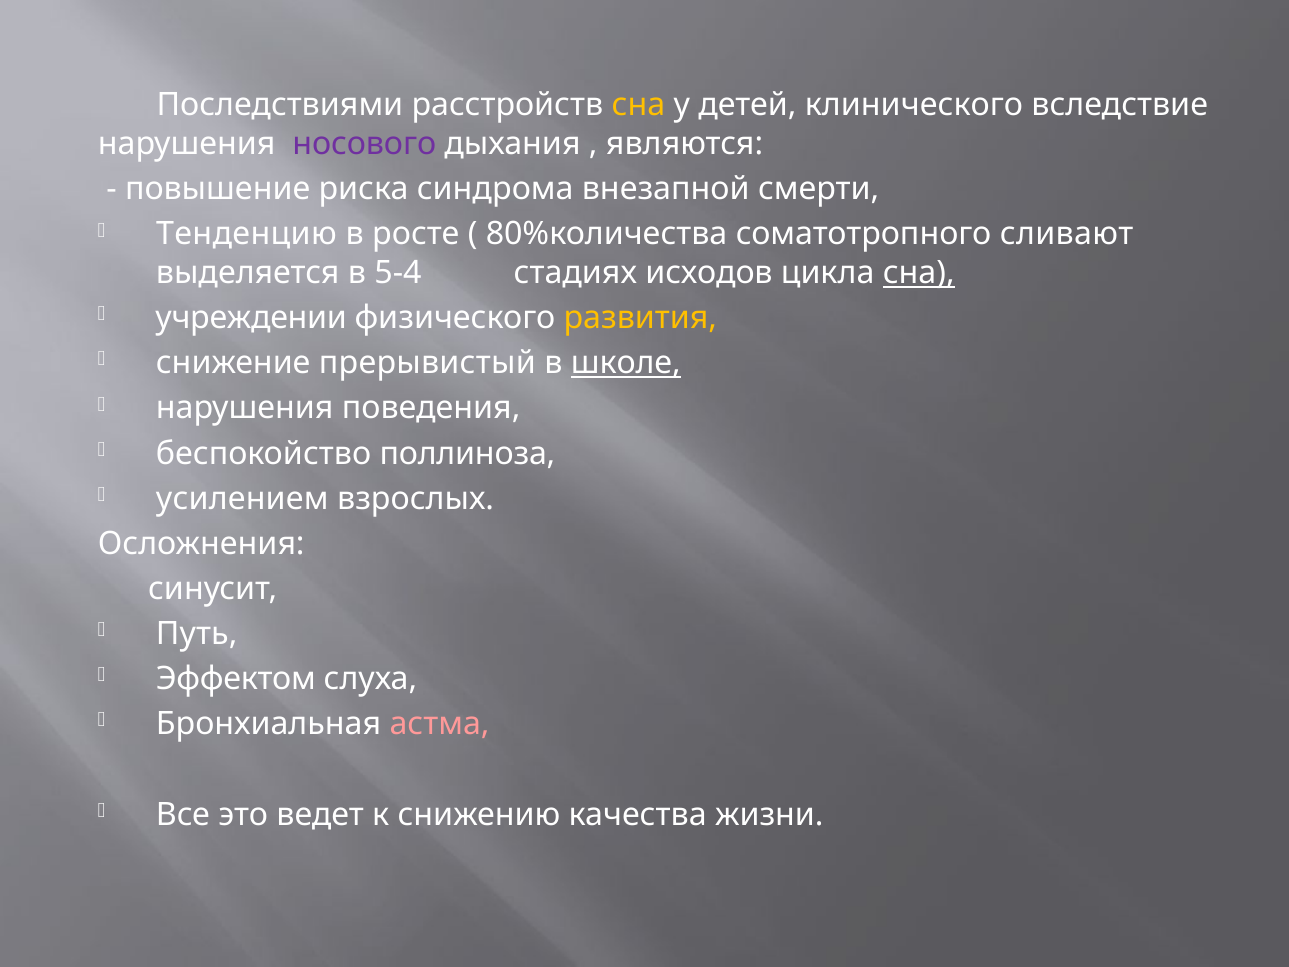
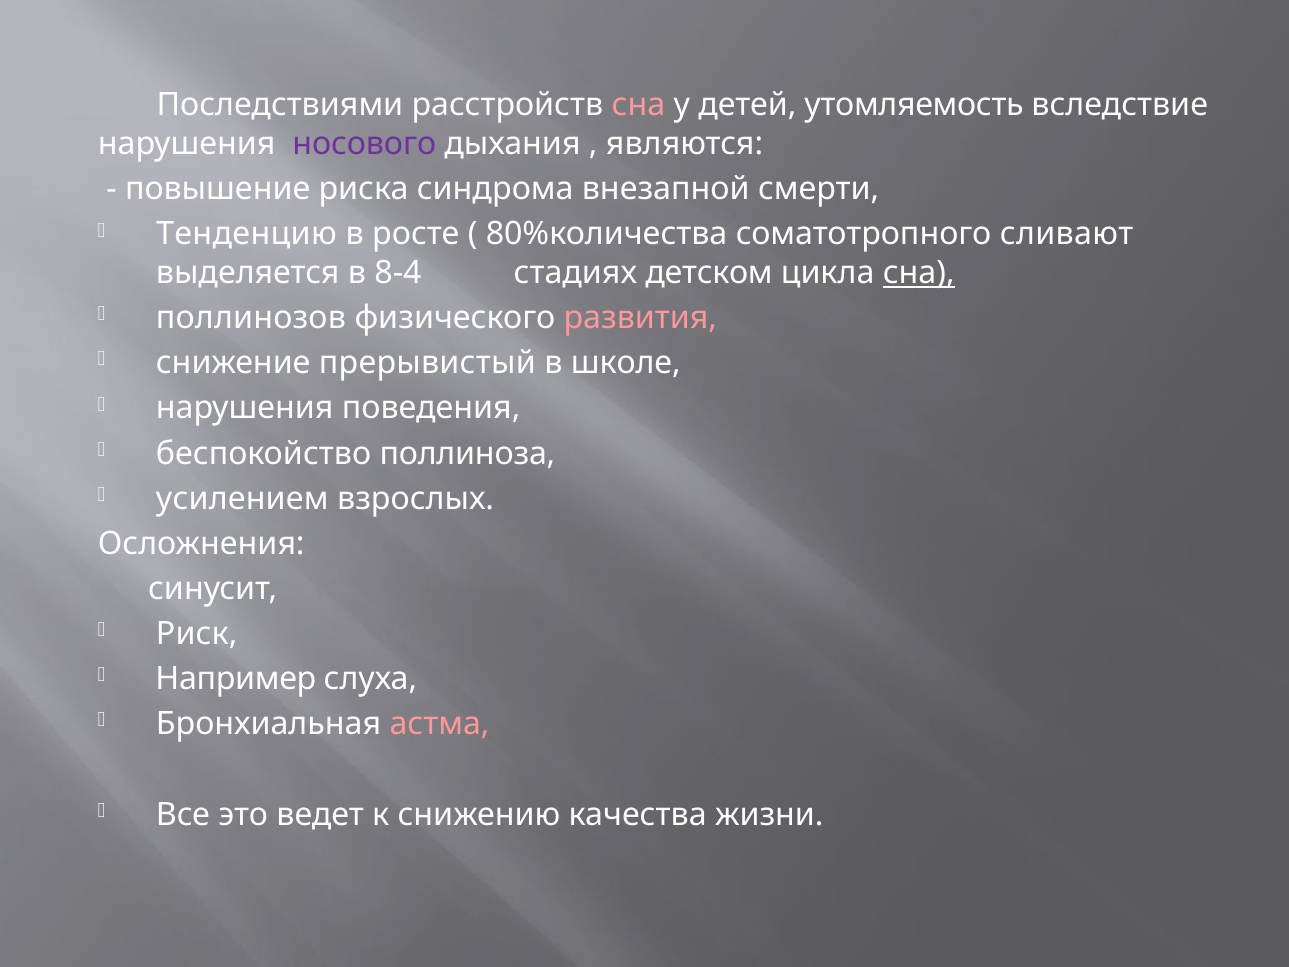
сна colour: yellow -> pink (639, 105)
клинического: клинического -> утомляемость (914, 105)
5-4: 5-4 -> 8-4 (398, 273)
исходов: исходов -> детском (709, 273)
учреждении: учреждении -> поллинозов (251, 318)
развития colour: yellow -> pink (640, 318)
школе underline: present -> none (626, 363)
Путь: Путь -> Риск (197, 634)
Эффектом: Эффектом -> Например (236, 679)
